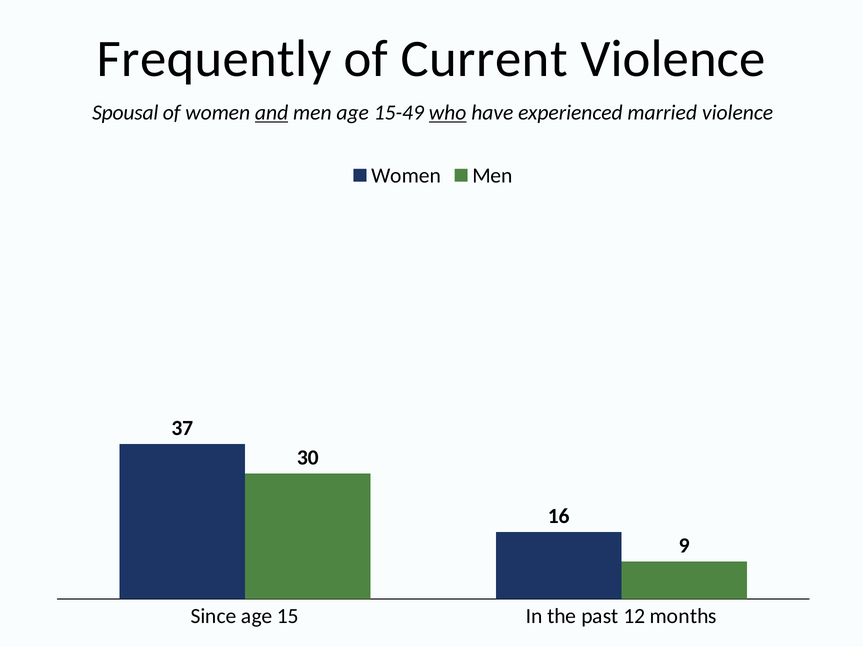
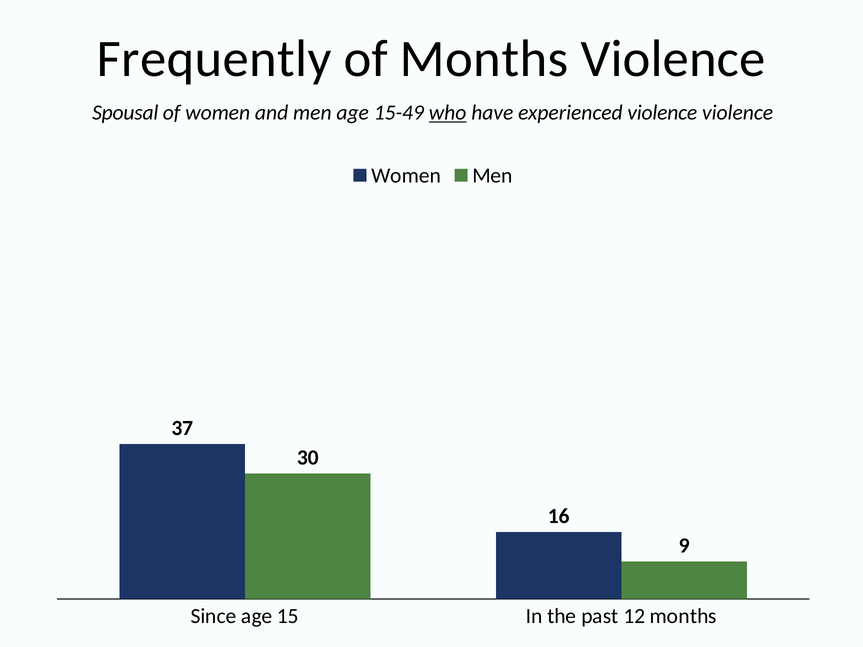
of Current: Current -> Months (484, 59)
and underline: present -> none (272, 113)
experienced married: married -> violence (662, 113)
